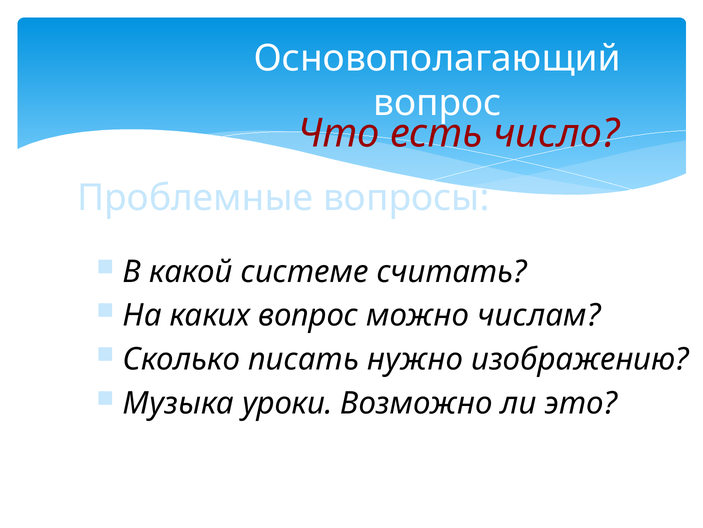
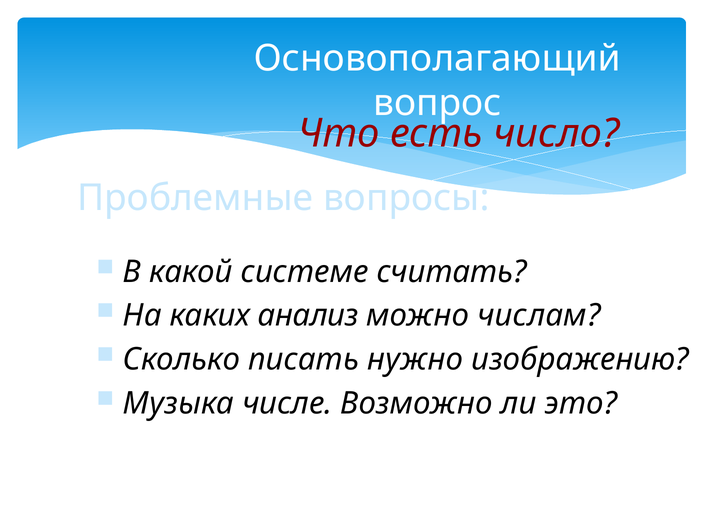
каких вопрос: вопрос -> анализ (308, 315)
уроки: уроки -> числе (287, 403)
